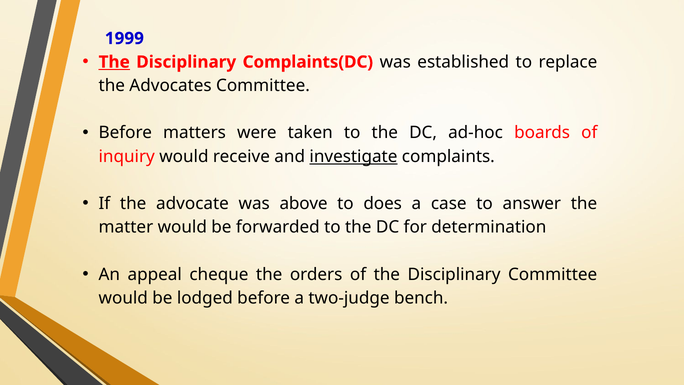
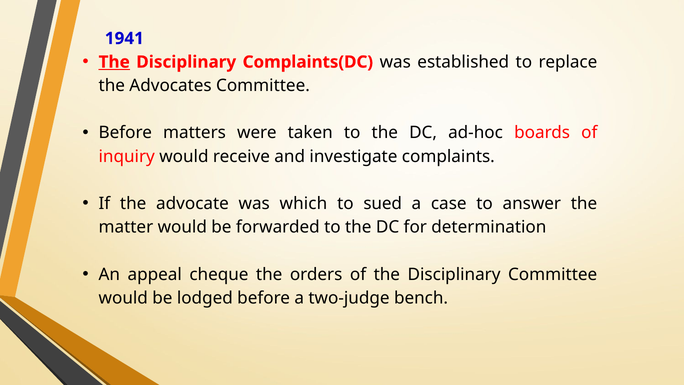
1999: 1999 -> 1941 (124, 38)
investigate underline: present -> none (353, 156)
above: above -> which (303, 204)
does: does -> sued (383, 204)
